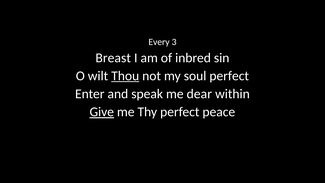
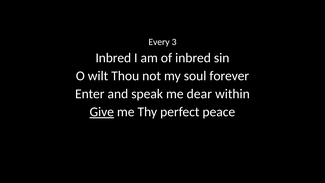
Breast: Breast -> Inbred (113, 58)
Thou underline: present -> none (125, 76)
soul perfect: perfect -> forever (229, 76)
